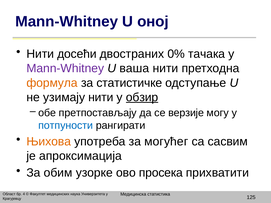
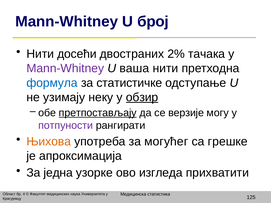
оној: оној -> број (153, 22)
0%: 0% -> 2% (176, 54)
формула colour: orange -> blue (52, 83)
узимају нити: нити -> неку (101, 97)
претпостављају underline: none -> present (98, 113)
потпуности colour: blue -> purple (66, 126)
сасвим: сасвим -> грешке (228, 142)
обим: обим -> једна (58, 173)
просека: просека -> изгледа (161, 173)
